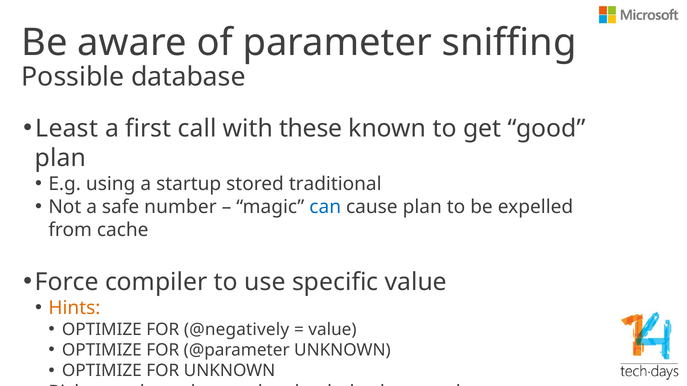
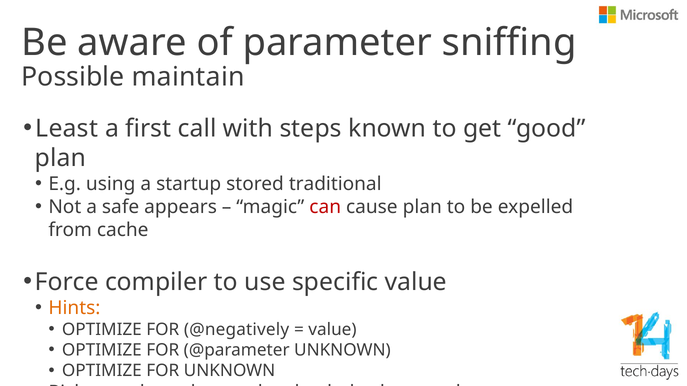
database: database -> maintain (188, 77)
these: these -> steps (311, 129)
number: number -> appears (181, 207)
can colour: blue -> red (325, 207)
